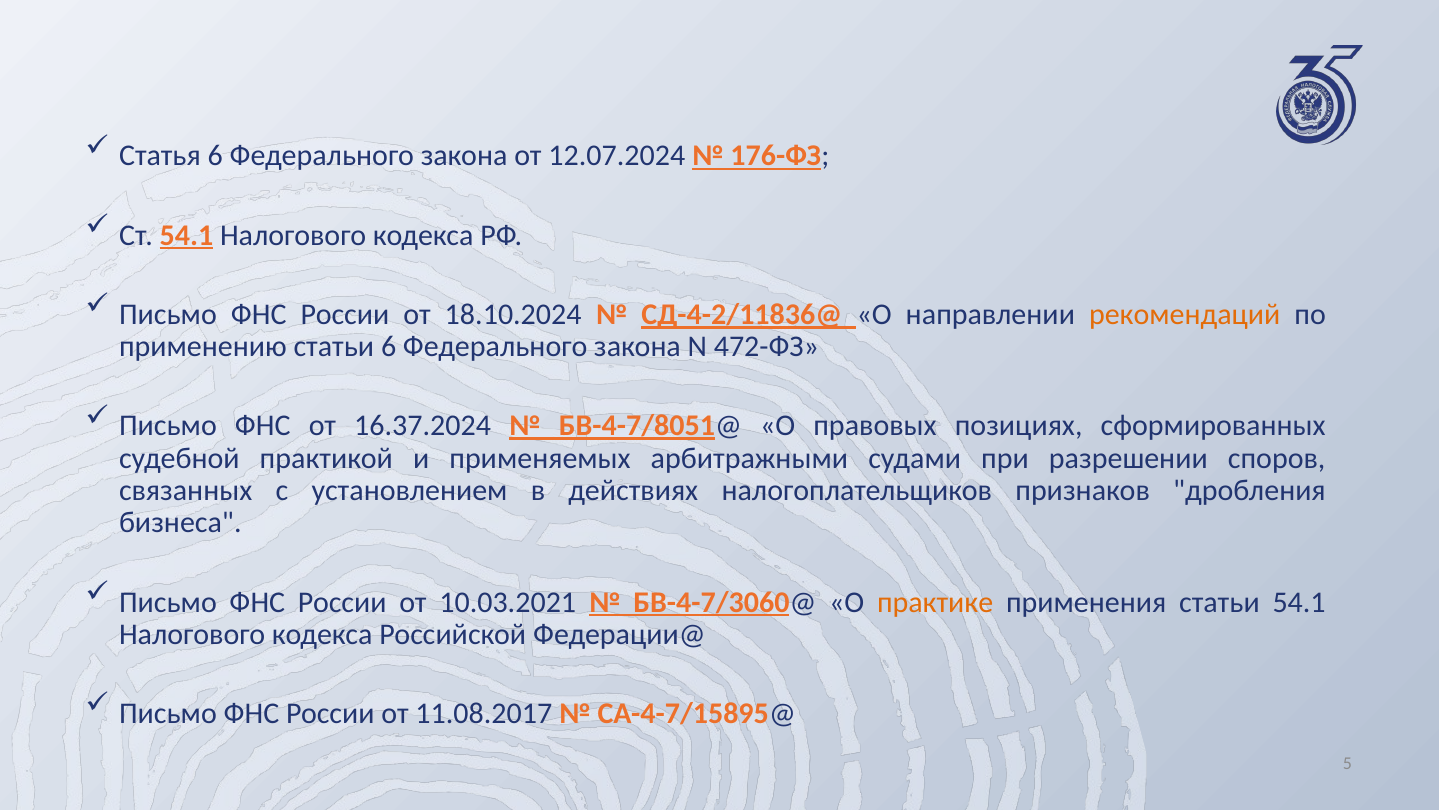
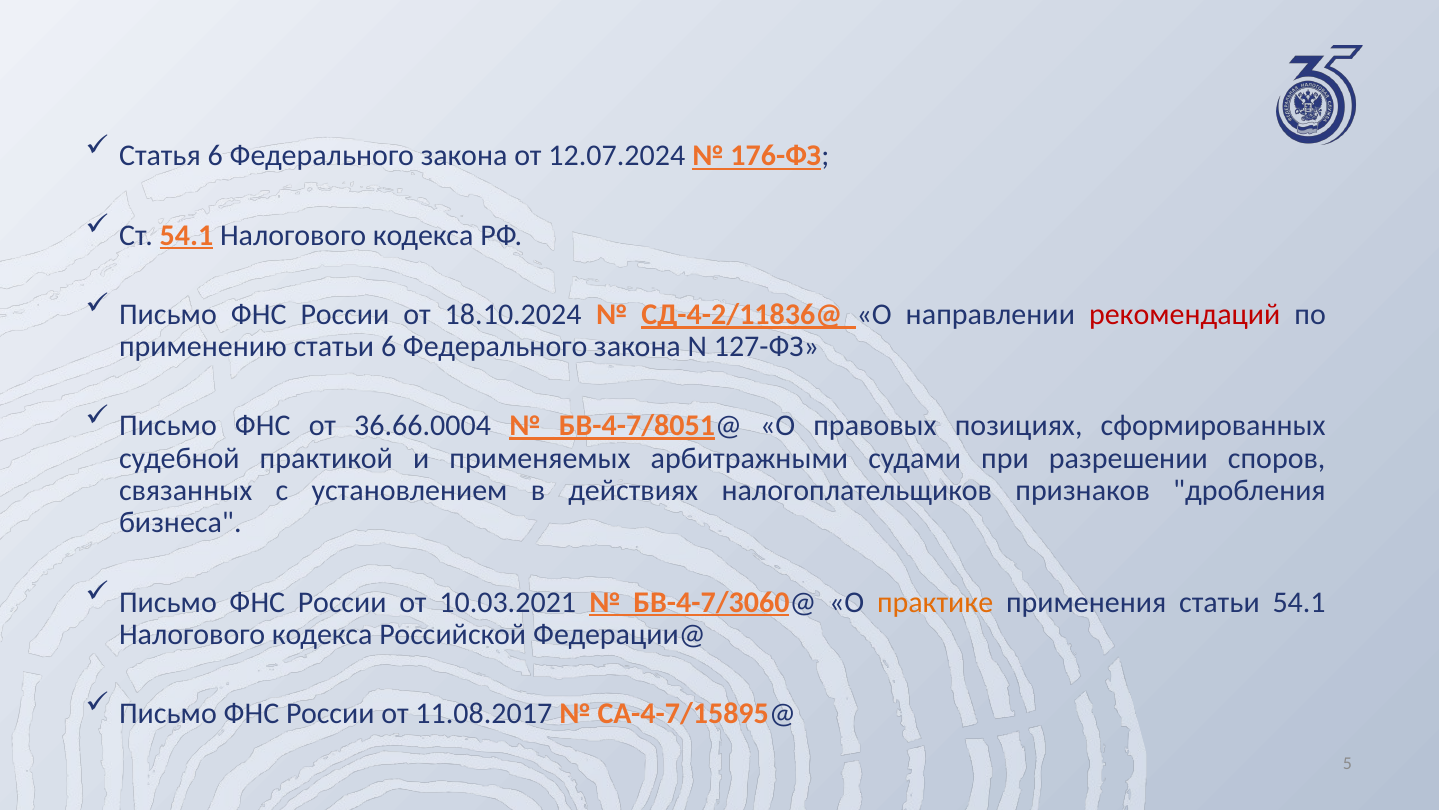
рекомендаций colour: orange -> red (1185, 314)
472-ФЗ: 472-ФЗ -> 127-ФЗ (766, 346)
16.37.2024: 16.37.2024 -> 36.66.0004 (423, 425)
